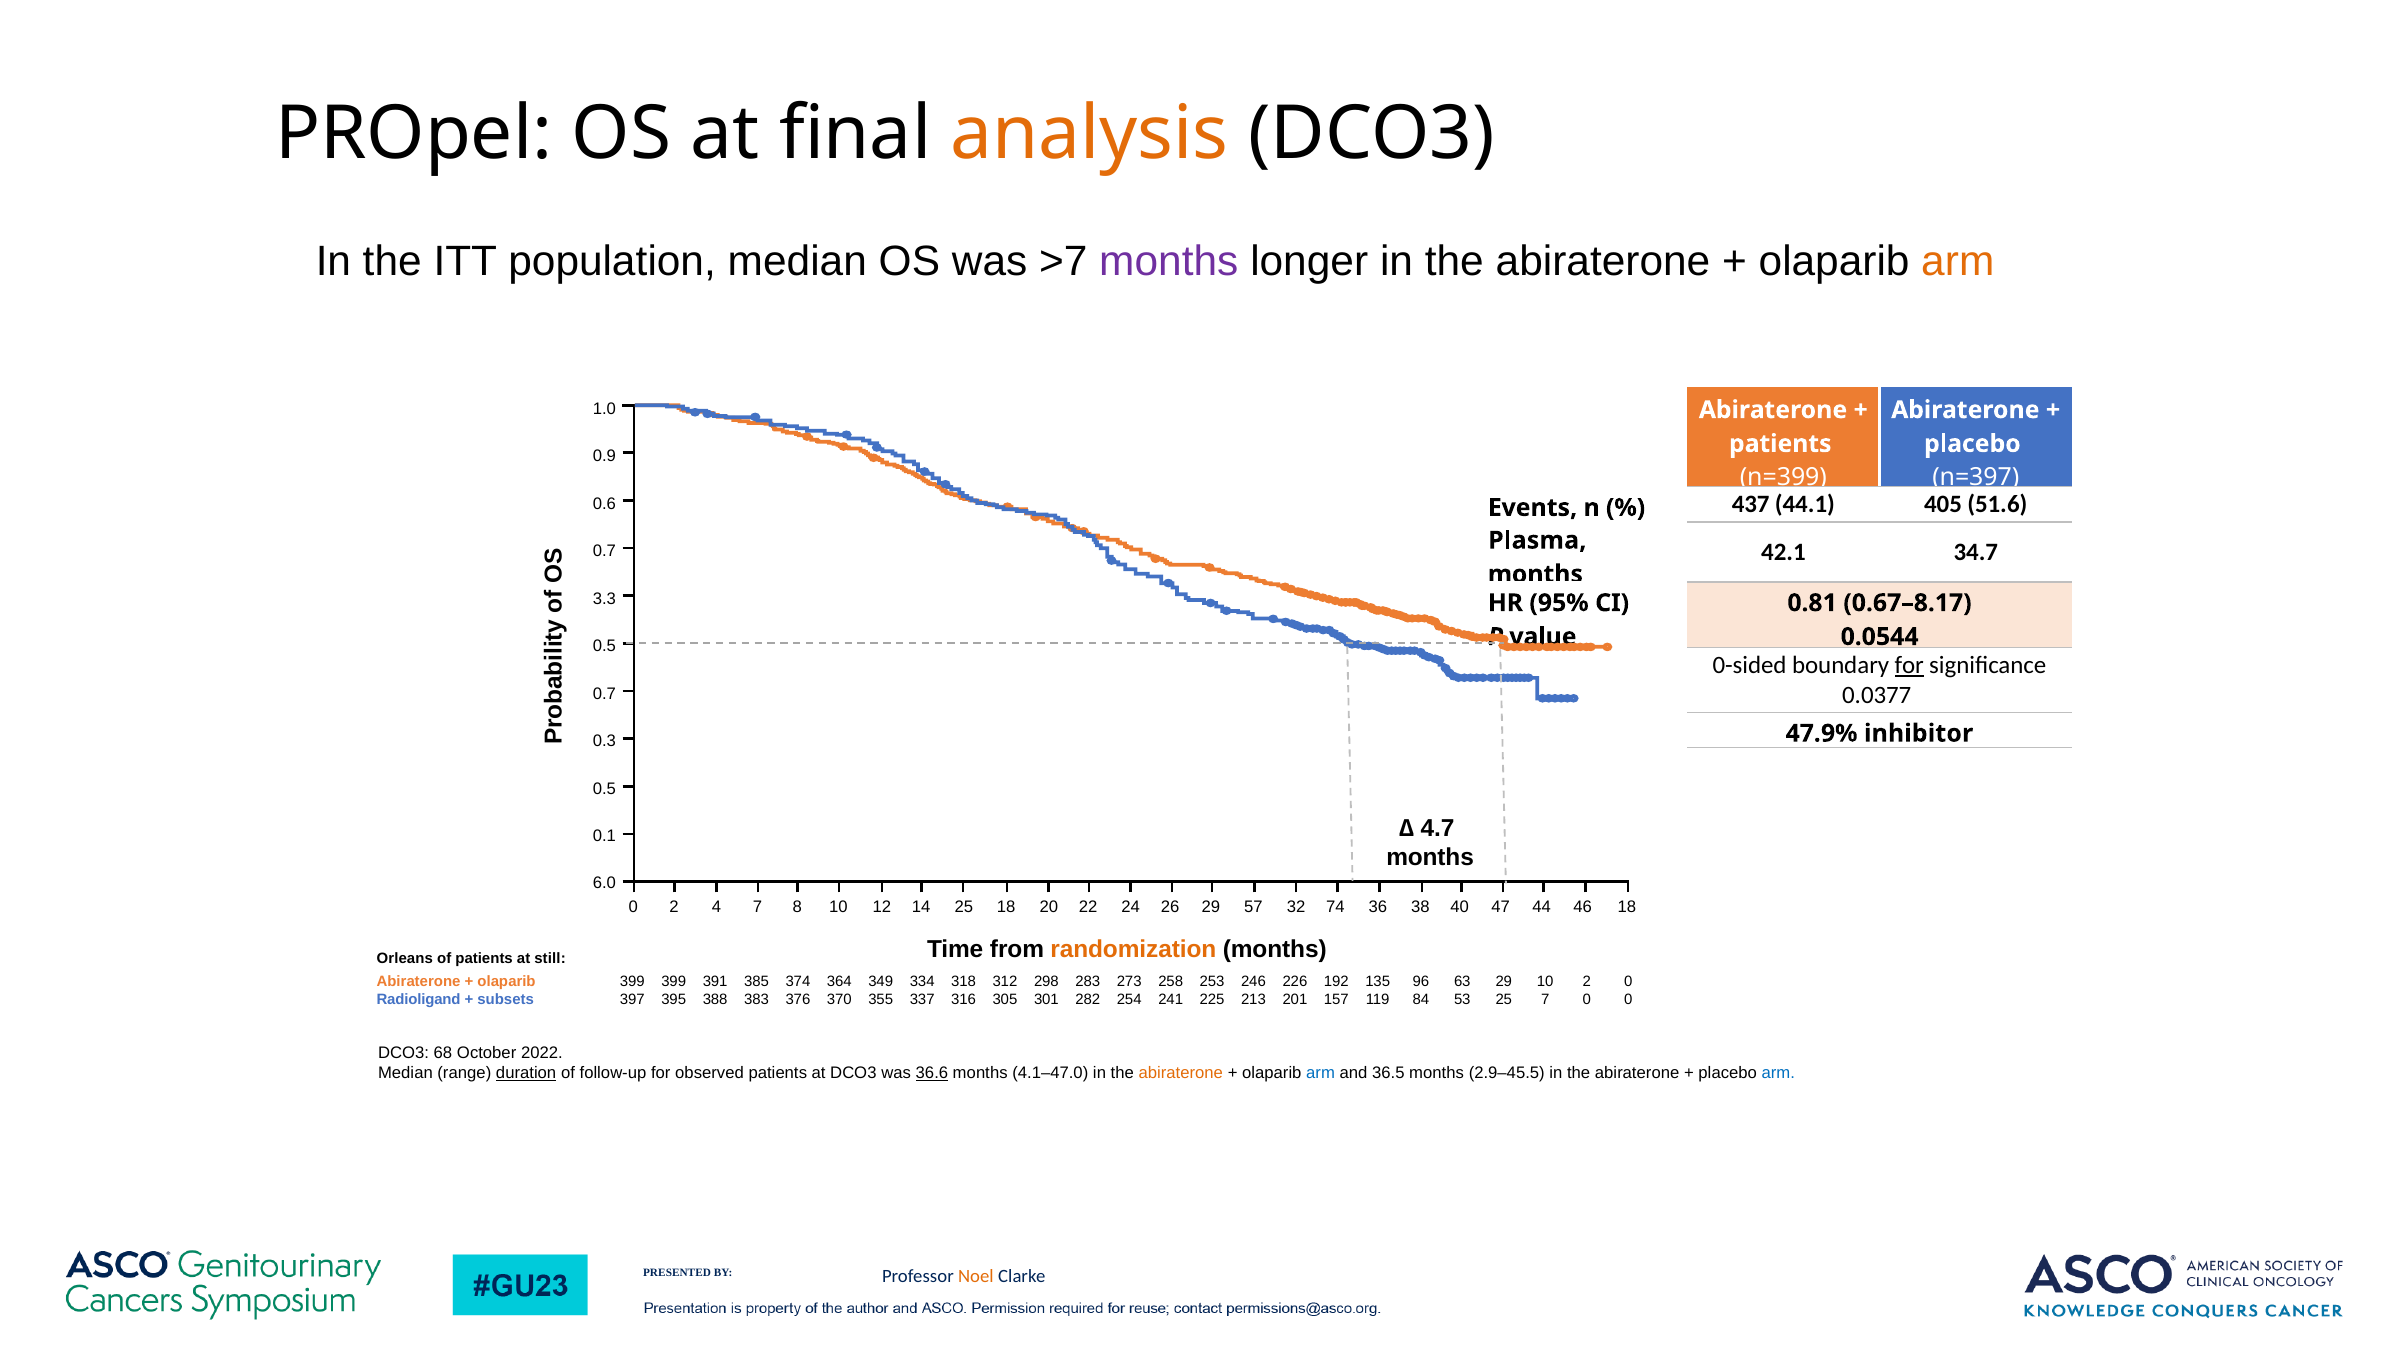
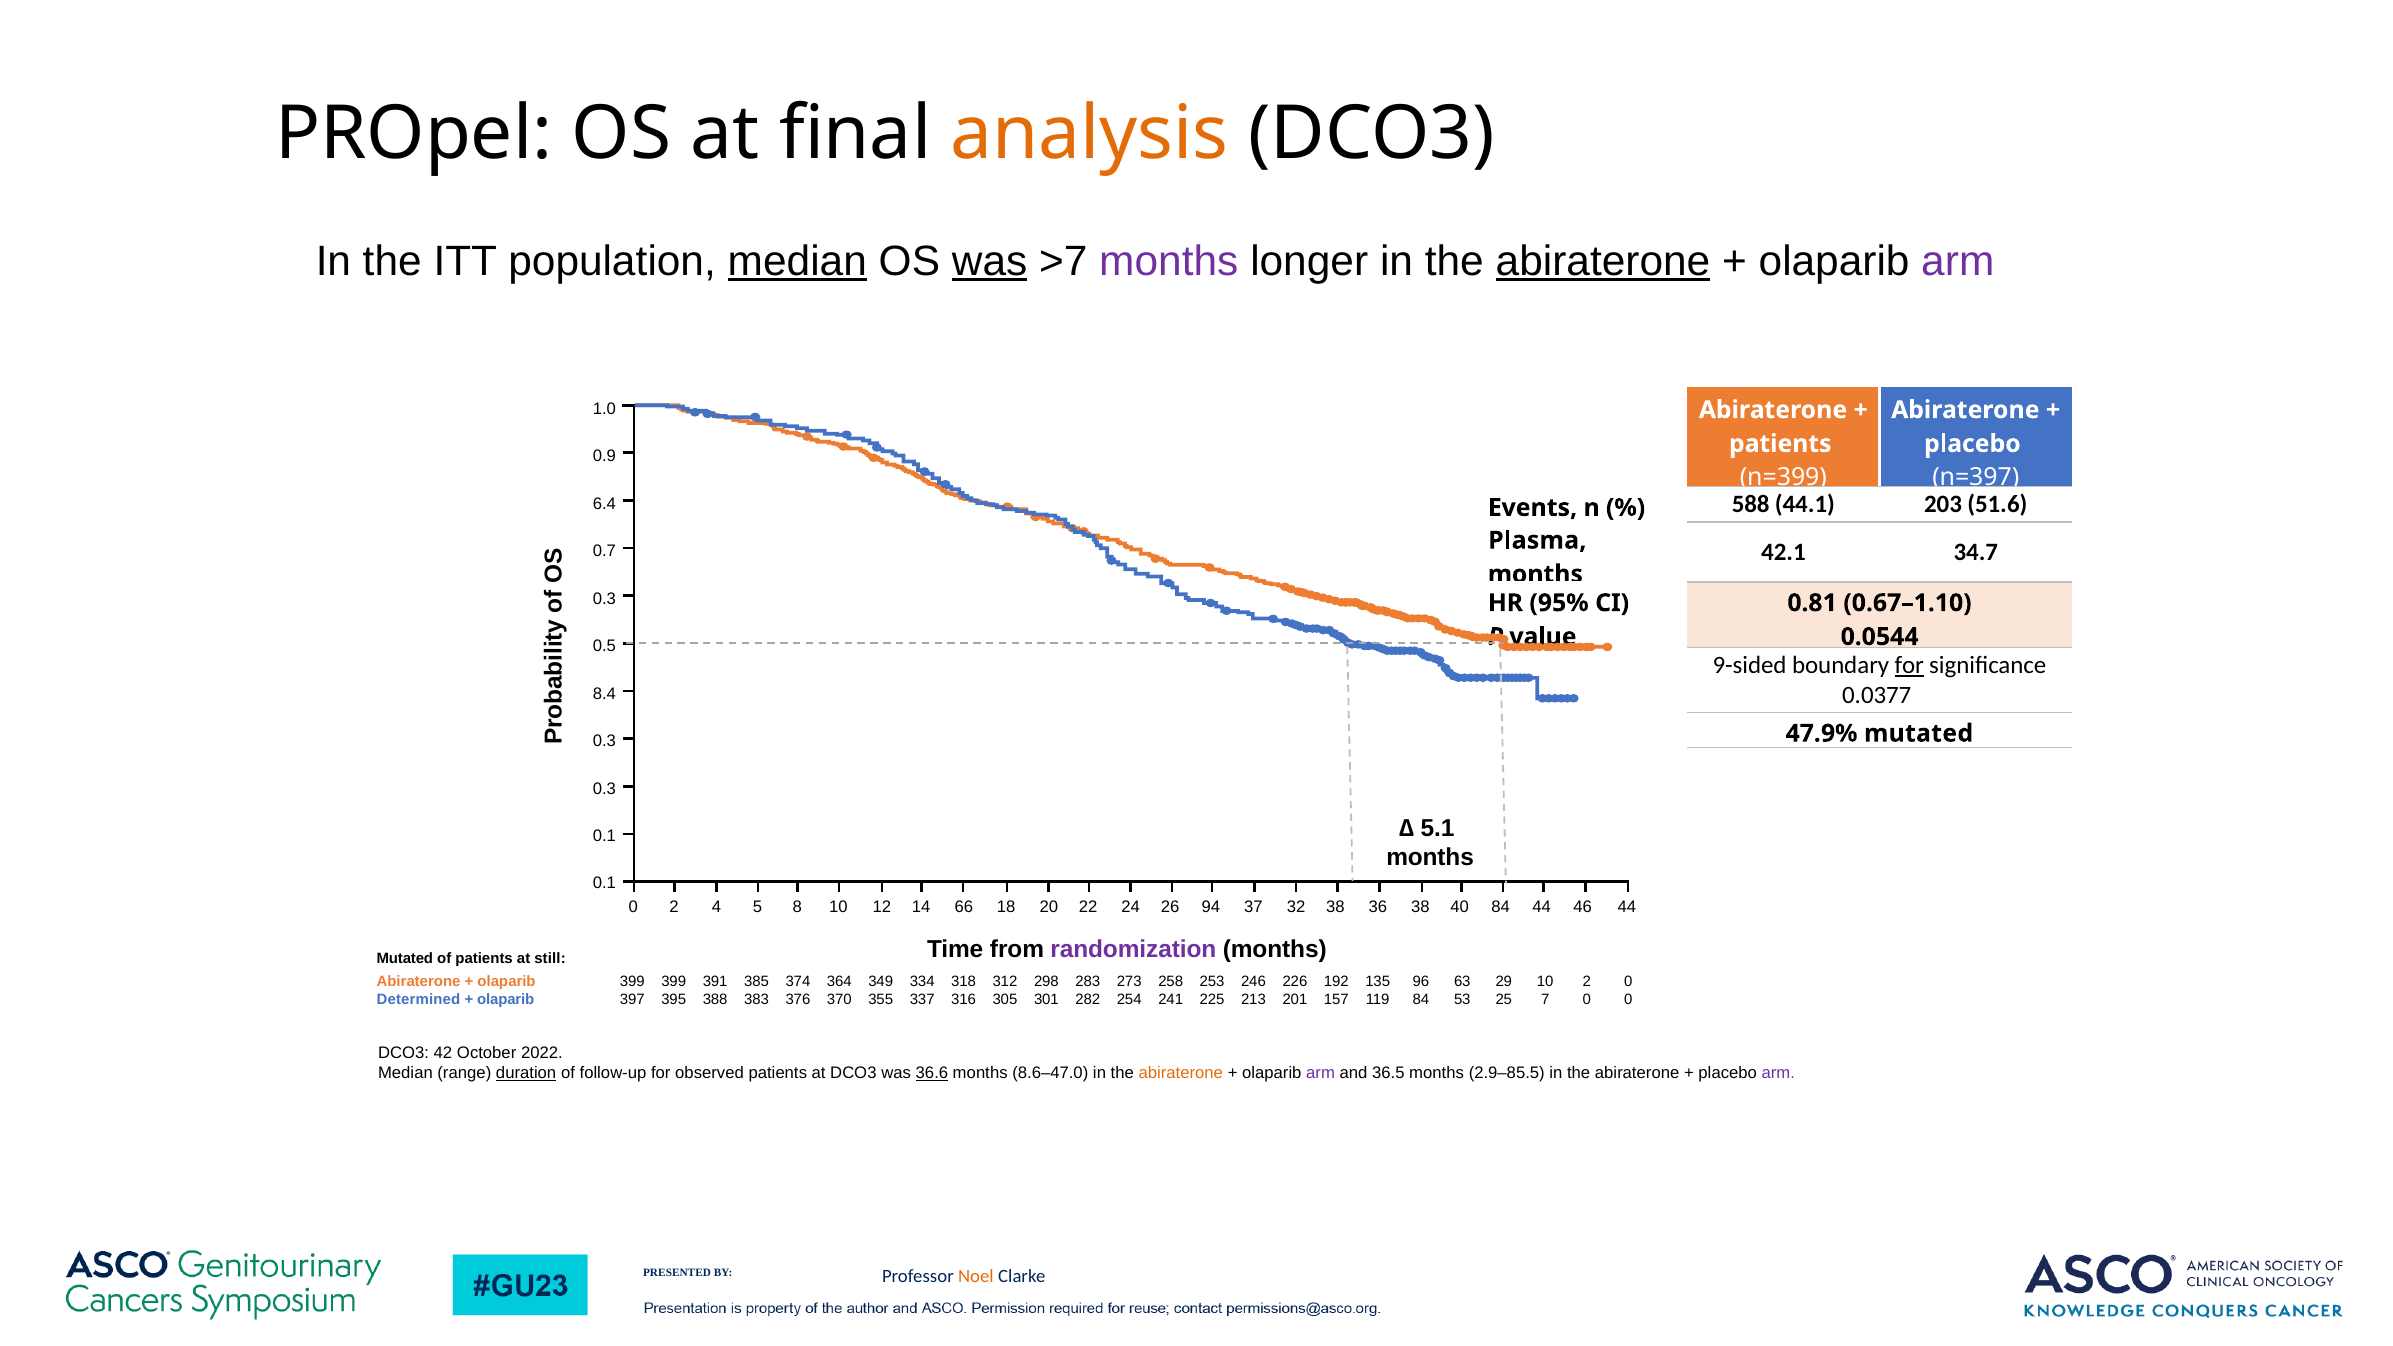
median underline: none -> present (797, 261)
was underline: none -> present (990, 261)
abiraterone underline: none -> present (1603, 261)
arm colour: orange -> purple (1958, 261)
0.6: 0.6 -> 6.4 (604, 504)
437: 437 -> 588 (1751, 505)
405: 405 -> 203 (1943, 505)
3.3: 3.3 -> 0.3 (604, 599)
0.67–8.17: 0.67–8.17 -> 0.67–1.10 (1907, 603)
0-sided: 0-sided -> 9-sided (1750, 665)
0.7: 0.7 -> 8.4 (604, 694)
47.9% inhibitor: inhibitor -> mutated (1919, 733)
0.5: 0.5 -> 0.3 (604, 789)
4.7: 4.7 -> 5.1 (1438, 828)
6.0: 6.0 -> 0.1 (604, 883)
4 7: 7 -> 5 (758, 907)
14 25: 25 -> 66 (964, 907)
26 29: 29 -> 94 (1211, 907)
57: 57 -> 37 (1253, 907)
32 74: 74 -> 38 (1335, 907)
38 47: 47 -> 84 (1501, 907)
46 18: 18 -> 44 (1627, 907)
randomization colour: orange -> purple (1133, 950)
Orleans: Orleans -> Mutated (405, 959)
Radioligand: Radioligand -> Determined (418, 1000)
subsets: subsets -> olaparib (506, 1000)
68: 68 -> 42 (443, 1053)
4.1–47.0: 4.1–47.0 -> 8.6–47.0 (1050, 1074)
arm colour: blue -> purple (1321, 1074)
2.9–45.5: 2.9–45.5 -> 2.9–85.5 (1507, 1074)
arm colour: blue -> purple (1778, 1074)
